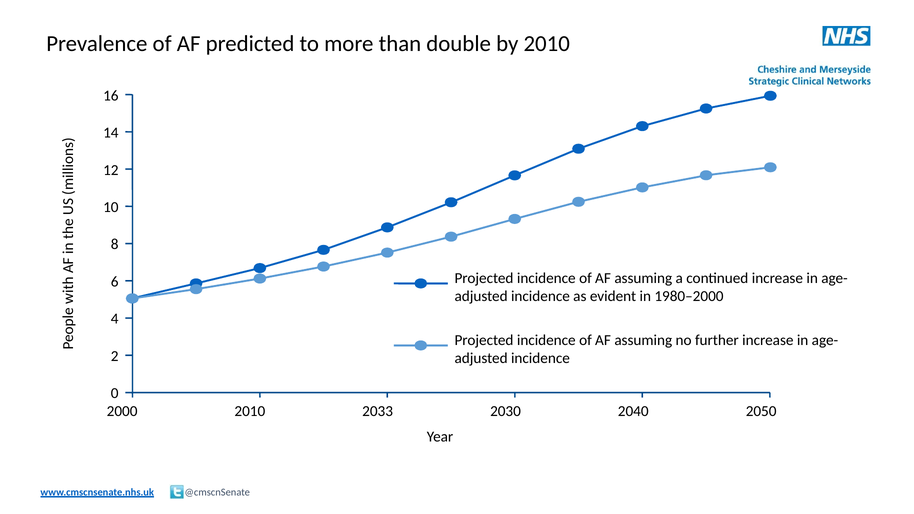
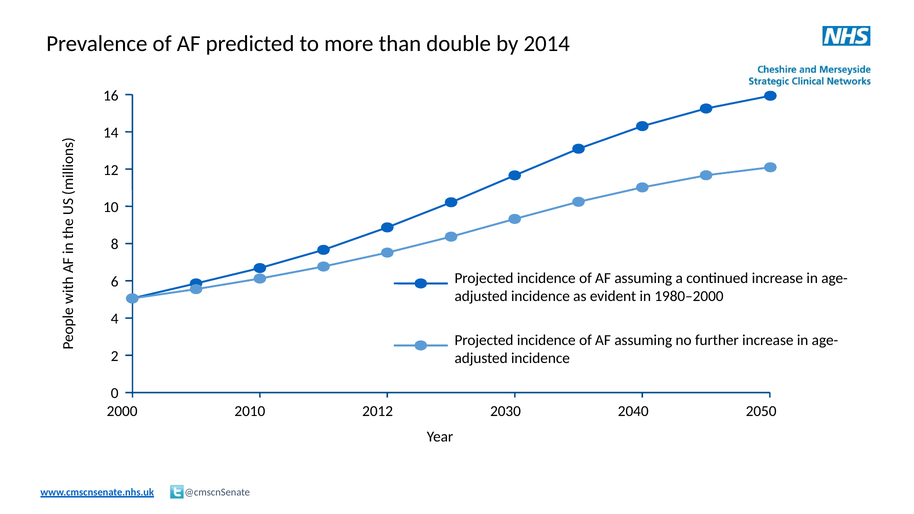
by 2010: 2010 -> 2014 (547, 44)
2033: 2033 -> 2012 (378, 411)
